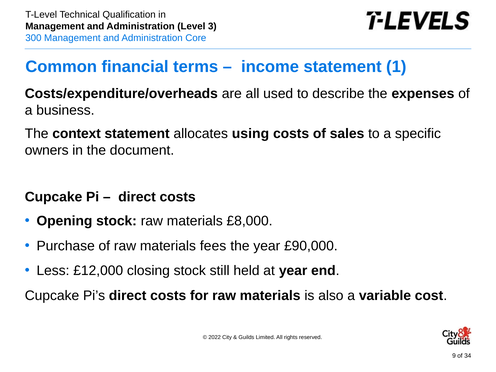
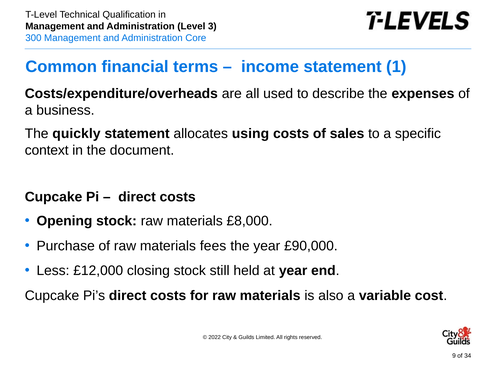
context: context -> quickly (76, 134)
owners: owners -> context (47, 150)
